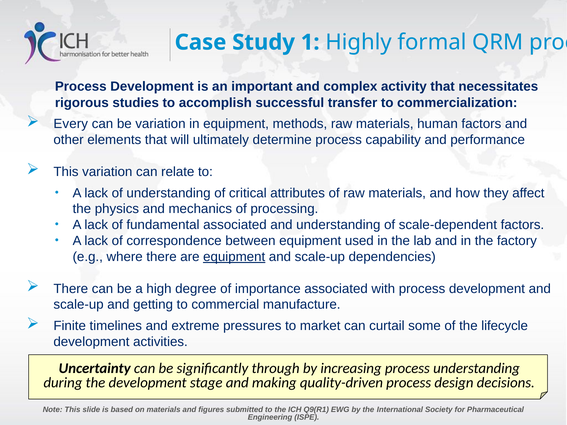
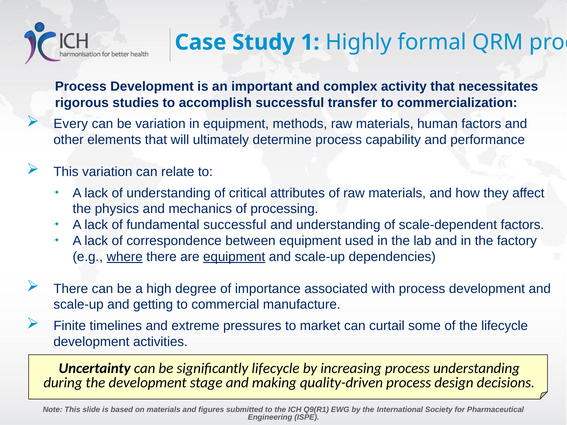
fundamental associated: associated -> successful (235, 225)
where underline: none -> present (125, 257)
significantly through: through -> lifecycle (276, 368)
